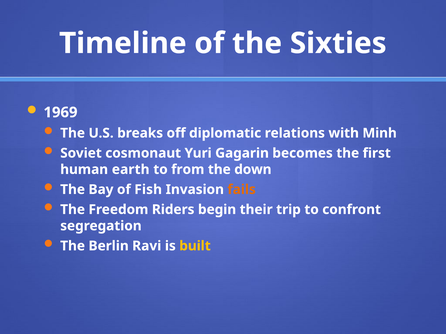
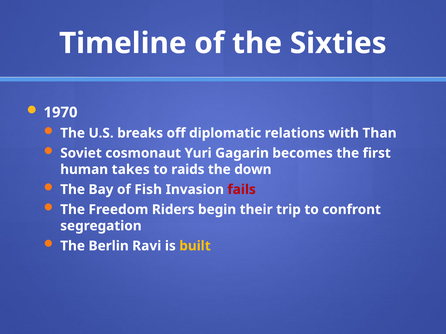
1969: 1969 -> 1970 (60, 113)
Minh: Minh -> Than (379, 133)
earth: earth -> takes (131, 170)
from: from -> raids (188, 170)
fails colour: orange -> red (242, 190)
